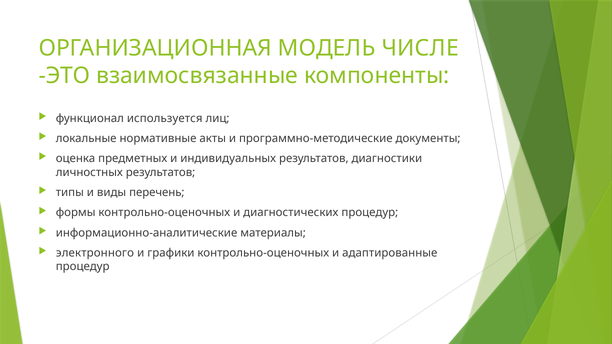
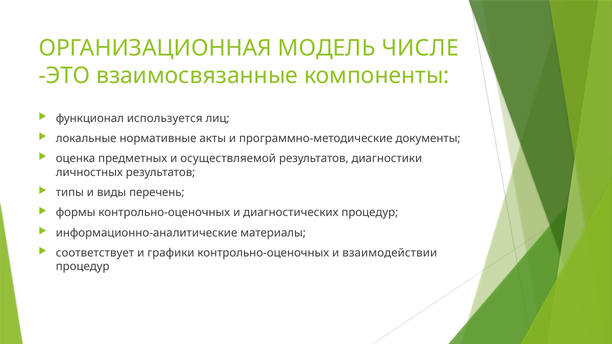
индивидуальных: индивидуальных -> осуществляемой (228, 159)
электронного: электронного -> соответствует (95, 253)
адаптированные: адаптированные -> взаимодействии (390, 253)
